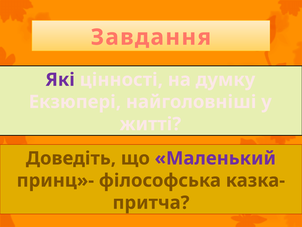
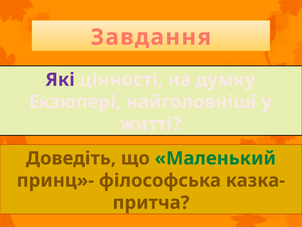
Маленький colour: purple -> green (215, 158)
